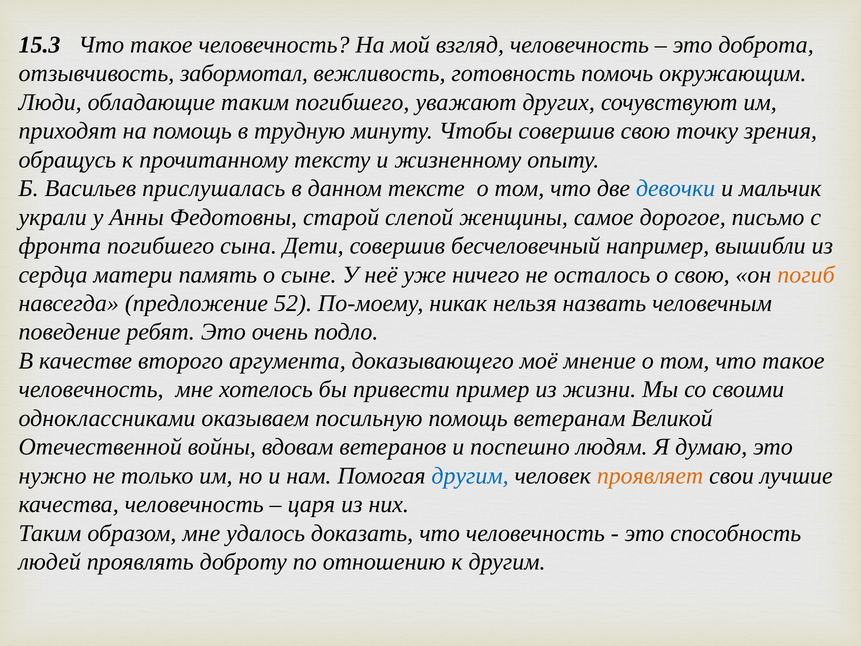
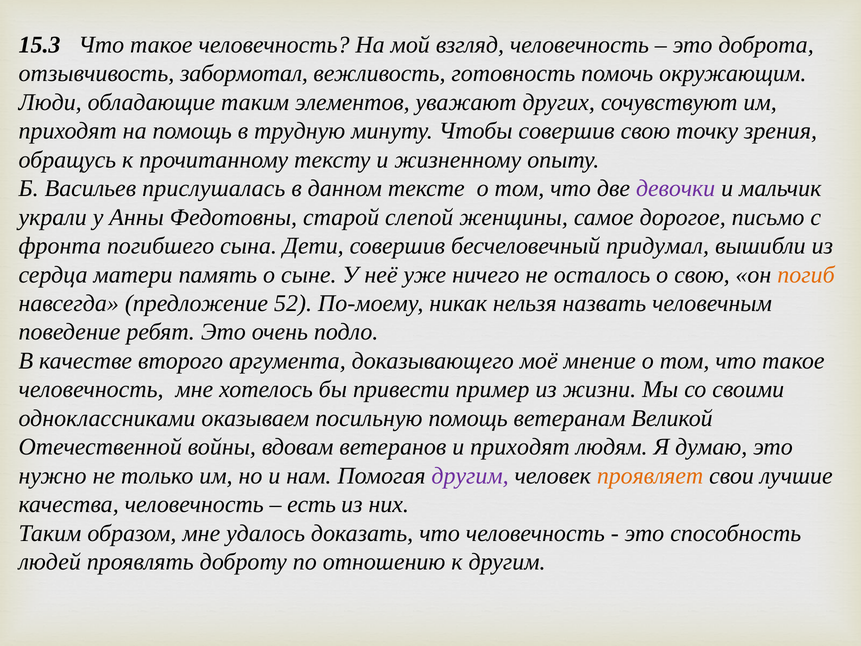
таким погибшего: погибшего -> элементов (352, 102)
девочки colour: blue -> purple (676, 188)
например: например -> придумал (658, 246)
и поспешно: поспешно -> приходят (520, 447)
другим colour: blue -> purple (470, 475)
царя: царя -> есть (312, 504)
